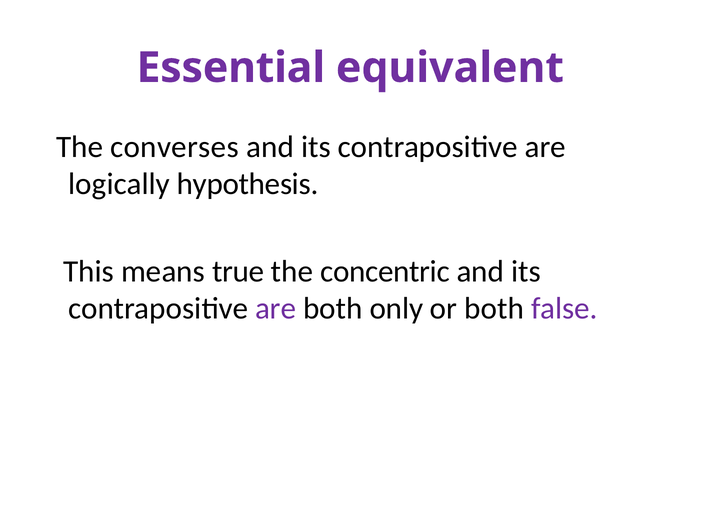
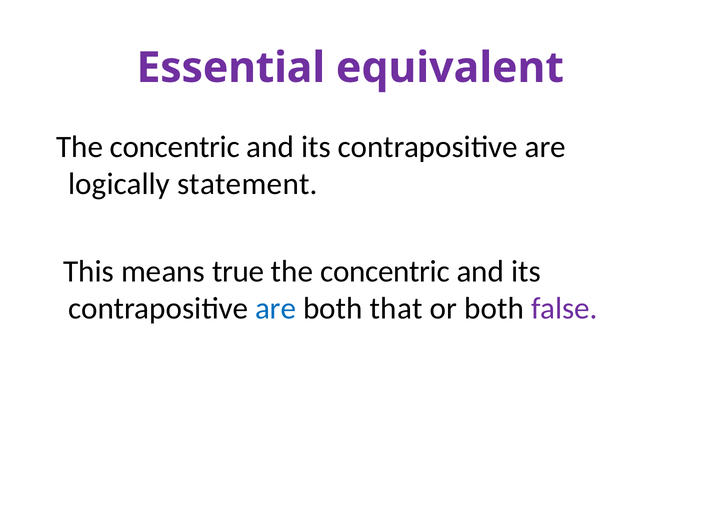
converses: converses -> concentric (175, 147)
hypothesis: hypothesis -> statement (247, 184)
are colour: purple -> blue (276, 309)
only: only -> that (396, 309)
